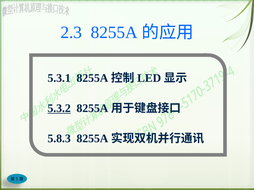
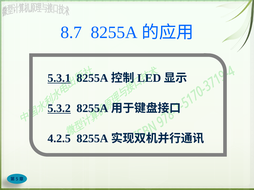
2.3: 2.3 -> 8.7 (71, 33)
5.3.1 underline: none -> present (59, 78)
5.8.3: 5.8.3 -> 4.2.5 (59, 139)
